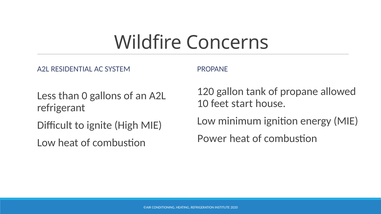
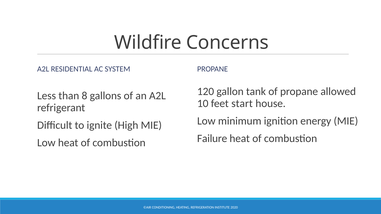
0: 0 -> 8 (84, 96)
Power: Power -> Failure (212, 139)
